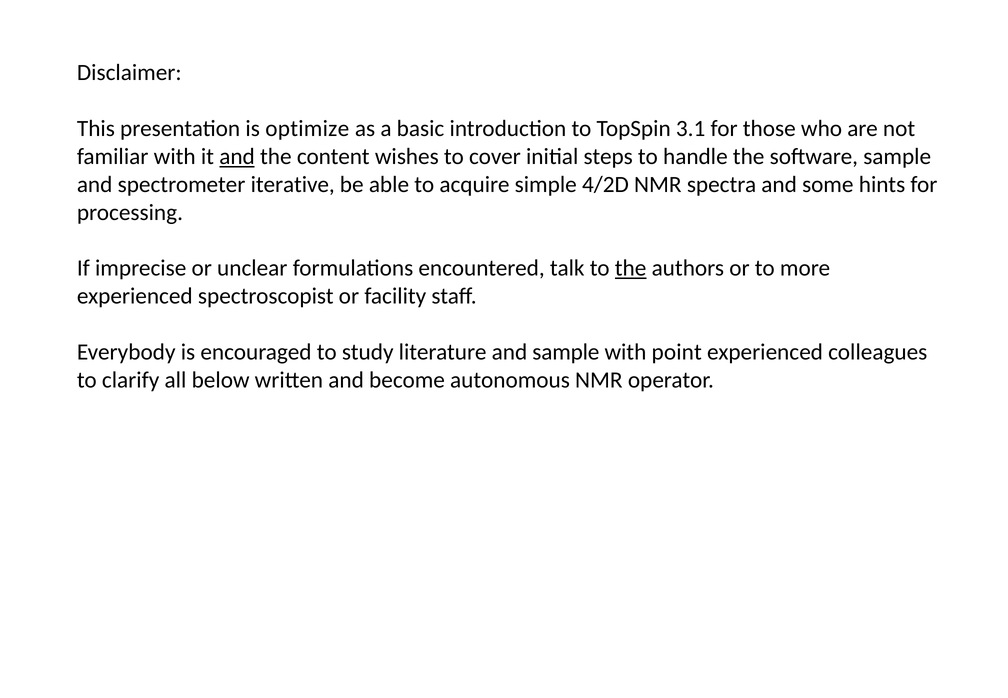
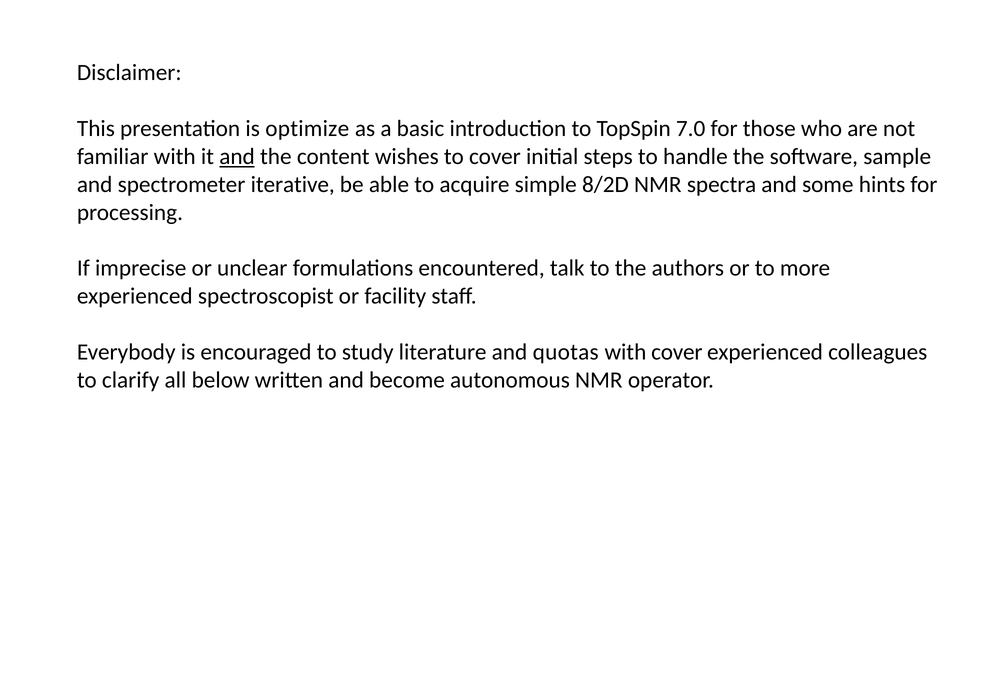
3.1: 3.1 -> 7.0 (691, 129)
4/2D: 4/2D -> 8/2D (605, 184)
the underline: present -> none (631, 268)
and sample: sample -> quotas (566, 352)
with point: point -> cover (677, 352)
